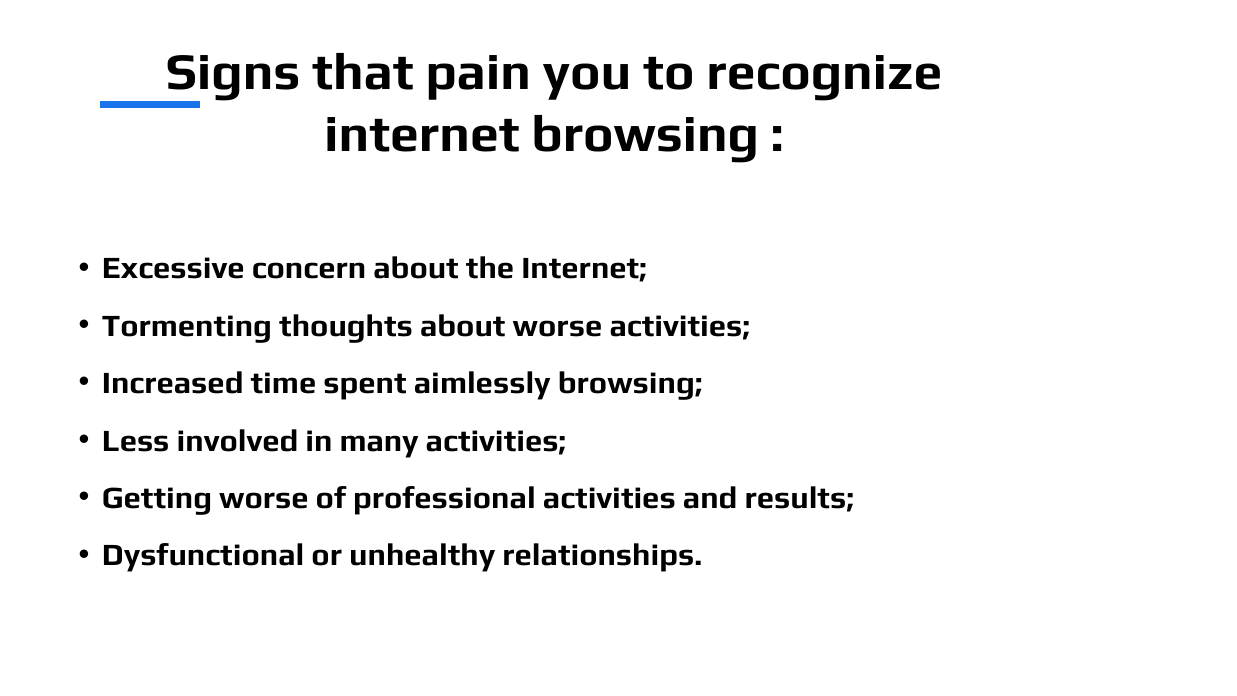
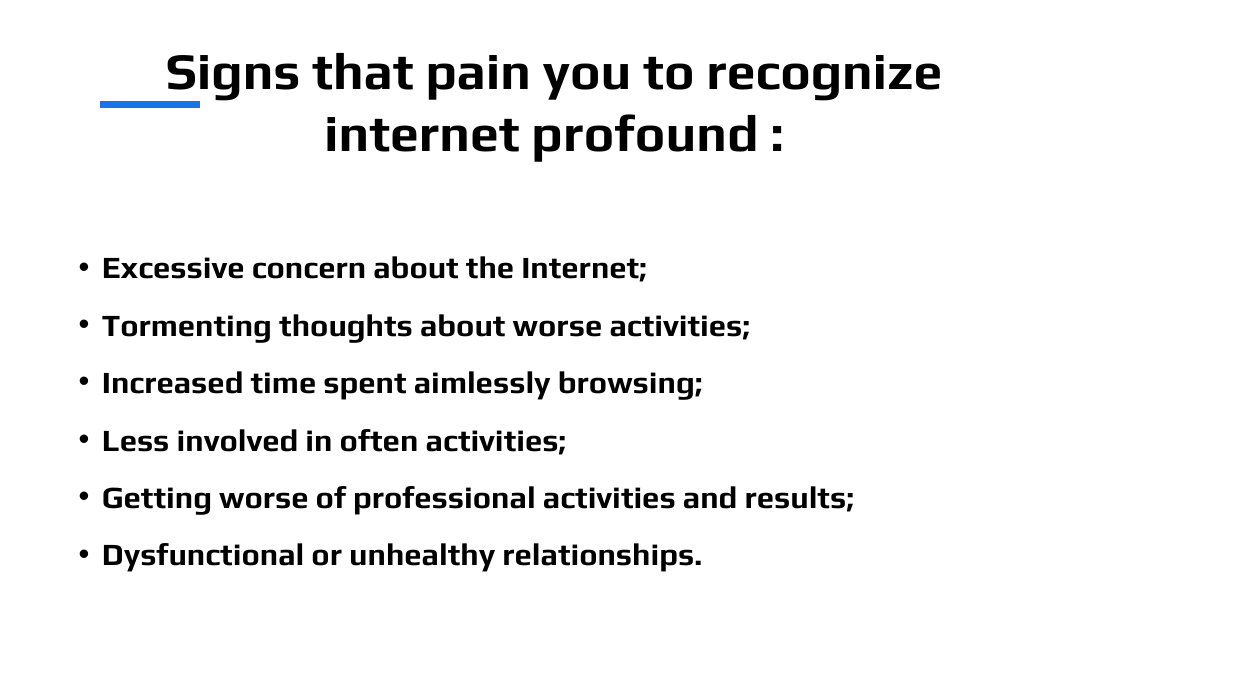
internet browsing: browsing -> profound (645, 134)
many: many -> often (379, 441)
